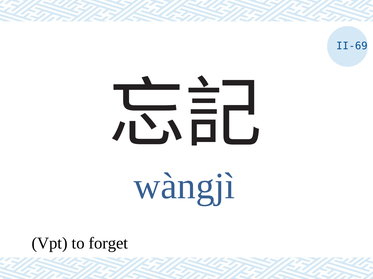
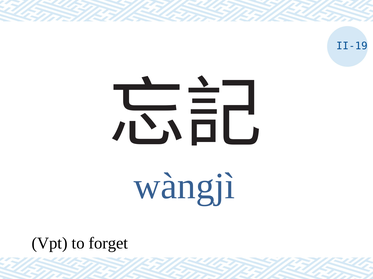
II-69: II-69 -> II-19 (352, 46)
